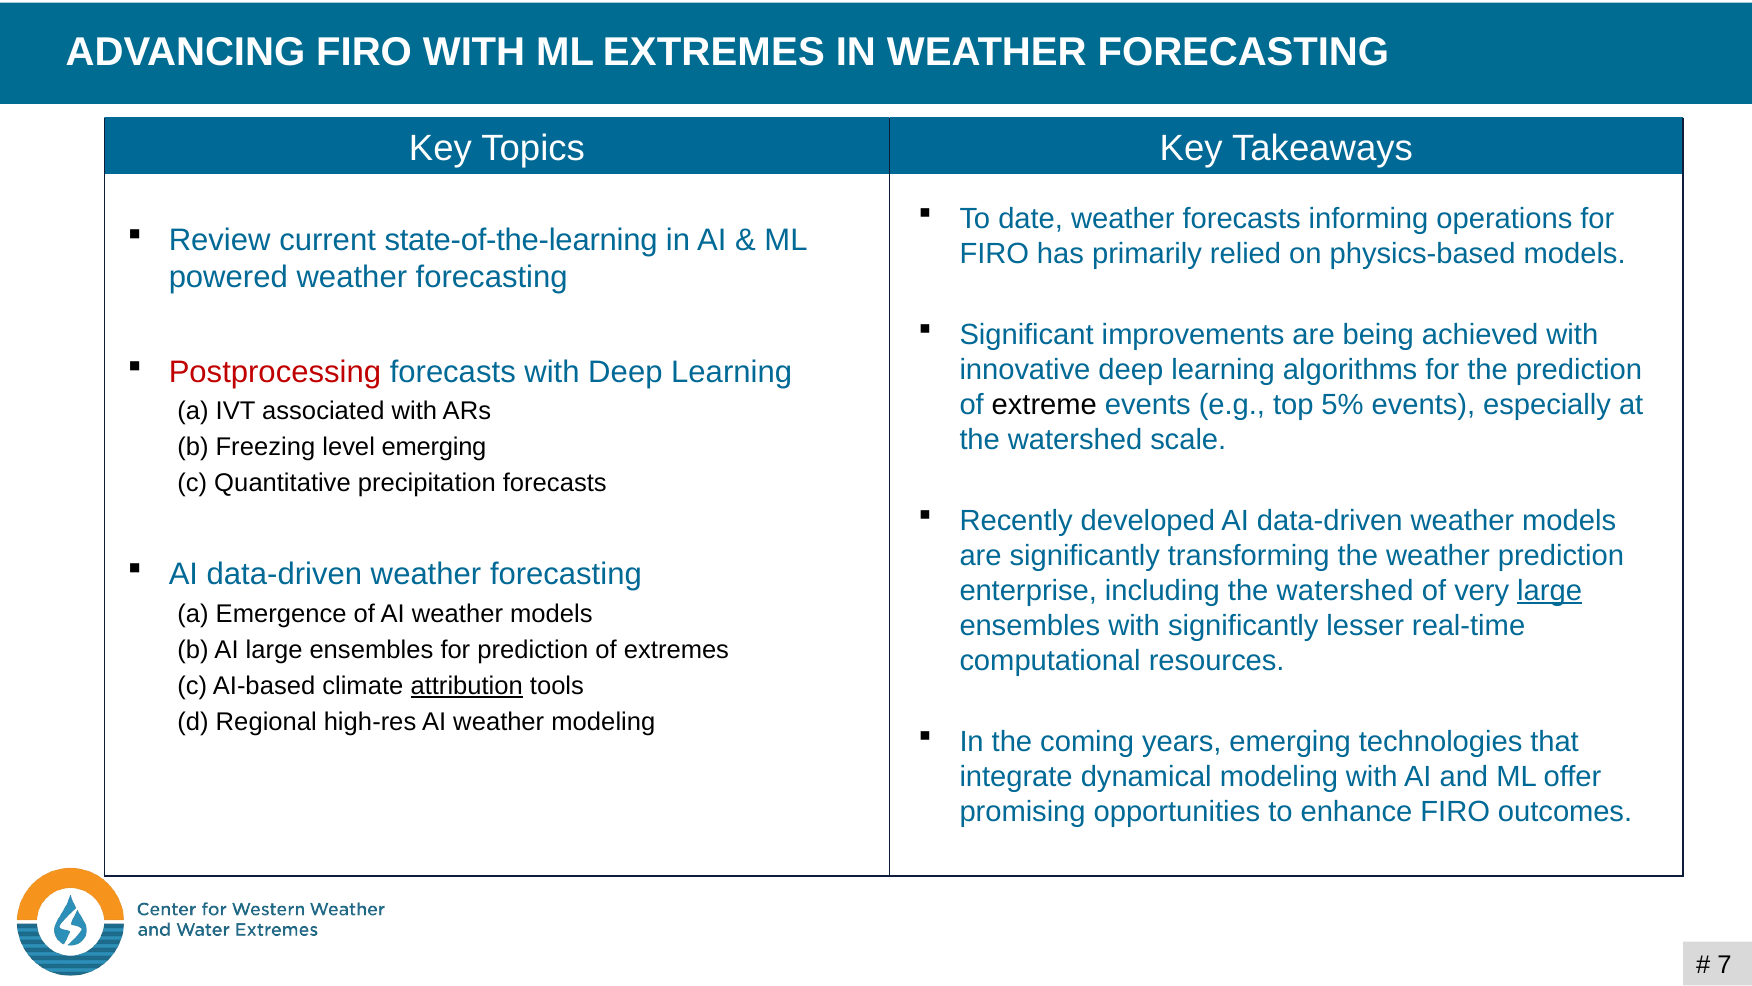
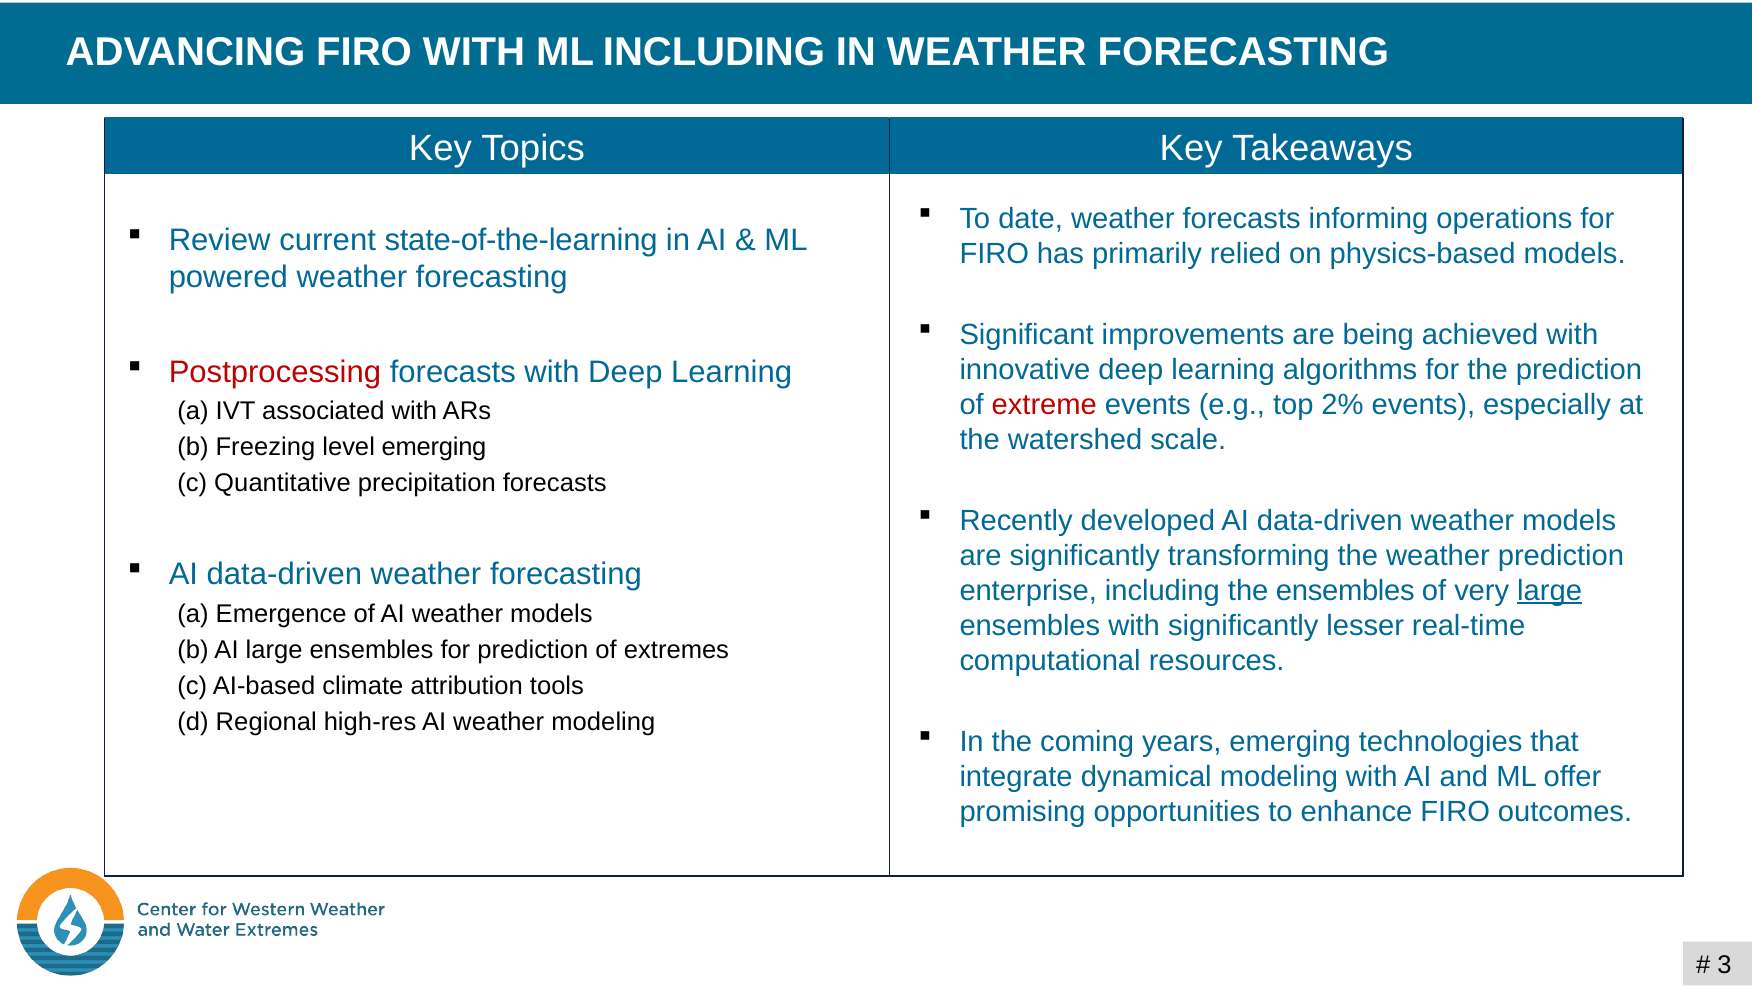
ML EXTREMES: EXTREMES -> INCLUDING (714, 53)
extreme colour: black -> red (1044, 404)
5%: 5% -> 2% (1342, 404)
including the watershed: watershed -> ensembles (1345, 590)
attribution underline: present -> none (467, 686)
7: 7 -> 3 (1724, 965)
